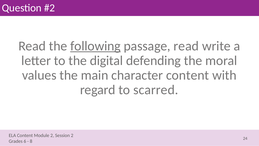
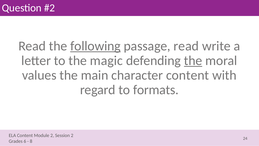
digital: digital -> magic (106, 60)
the underline: none -> present (193, 60)
scarred: scarred -> formats (156, 90)
